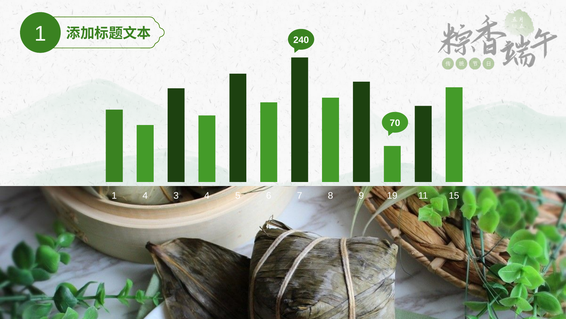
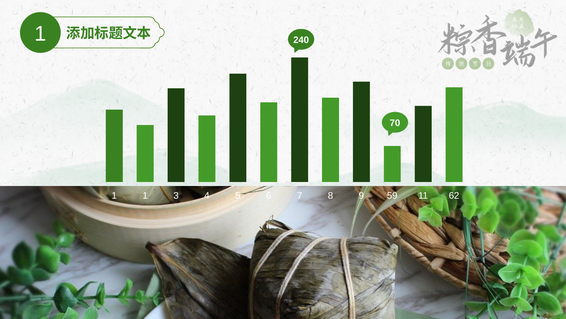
4: 4 -> 1 (145, 195)
19: 19 -> 59 (392, 195)
15: 15 -> 62 (454, 195)
